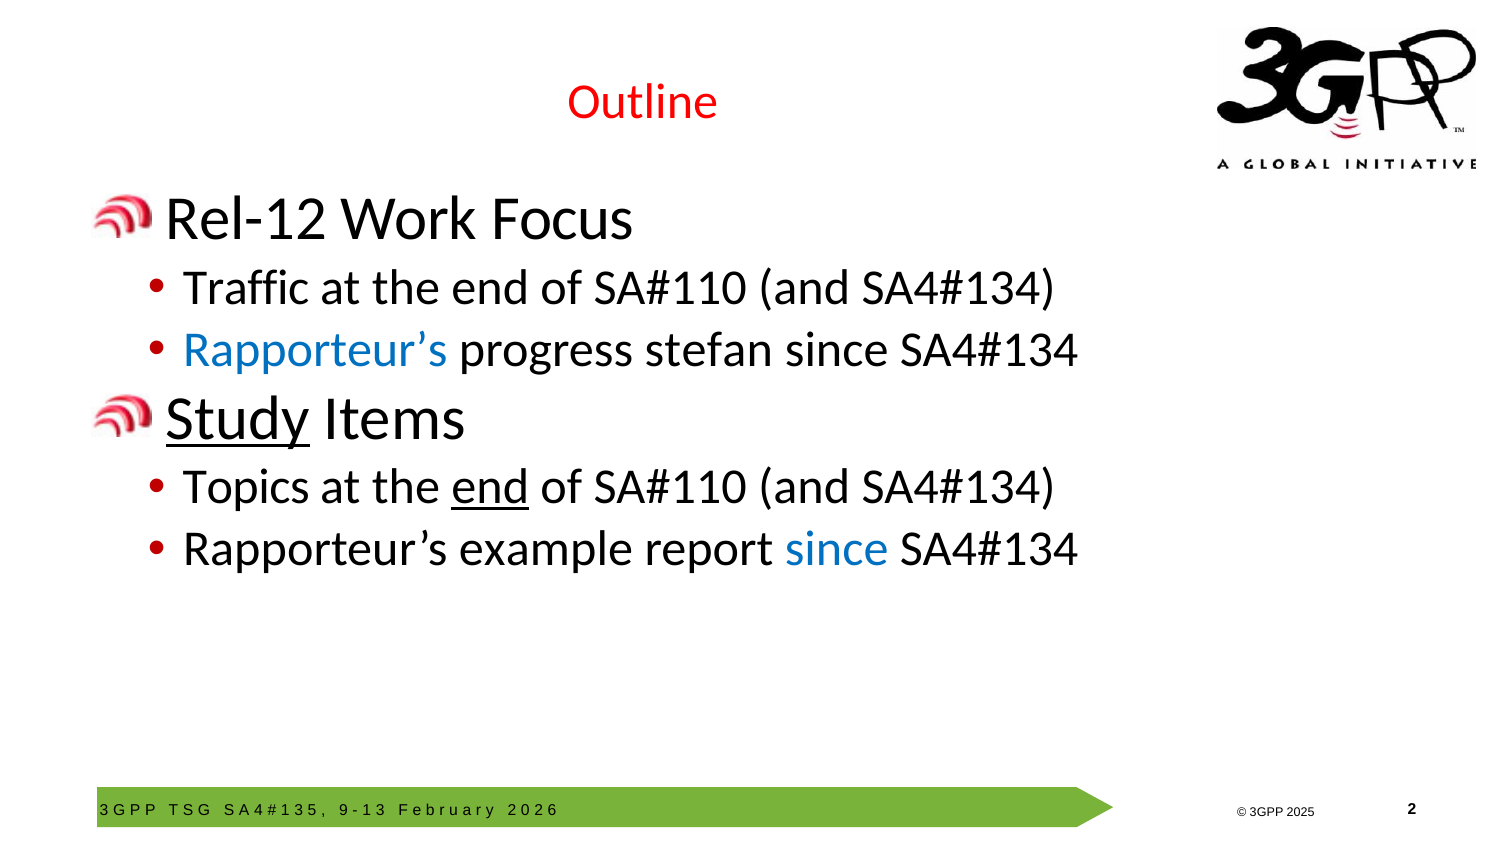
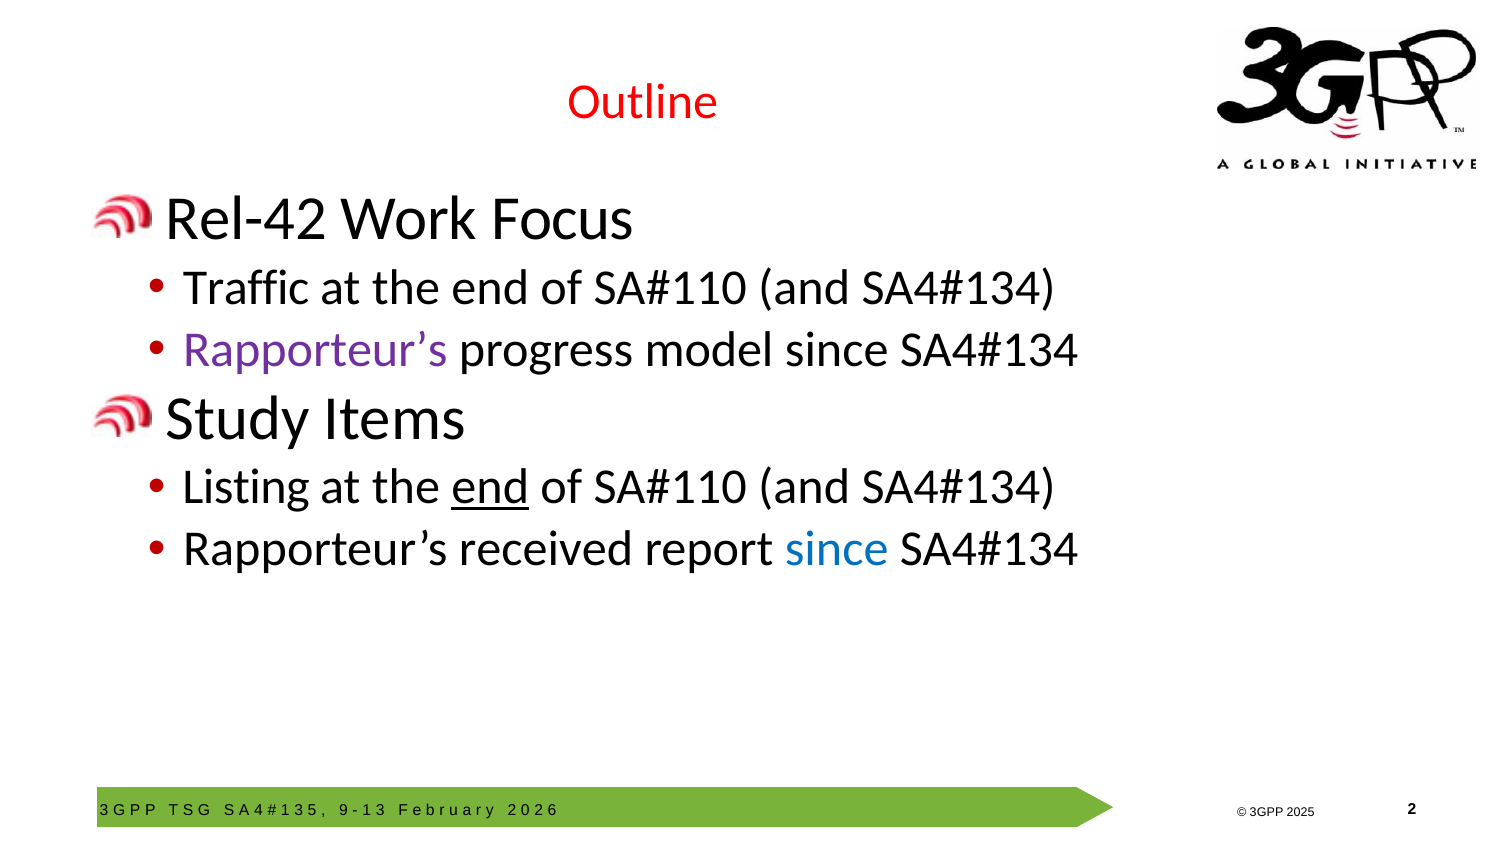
Rel-12: Rel-12 -> Rel-42 (246, 219)
Rapporteur’s colour: blue -> purple (315, 350)
stefan: stefan -> model (709, 350)
Study underline: present -> none (238, 419)
Topics: Topics -> Listing (246, 487)
example: example -> received (546, 550)
